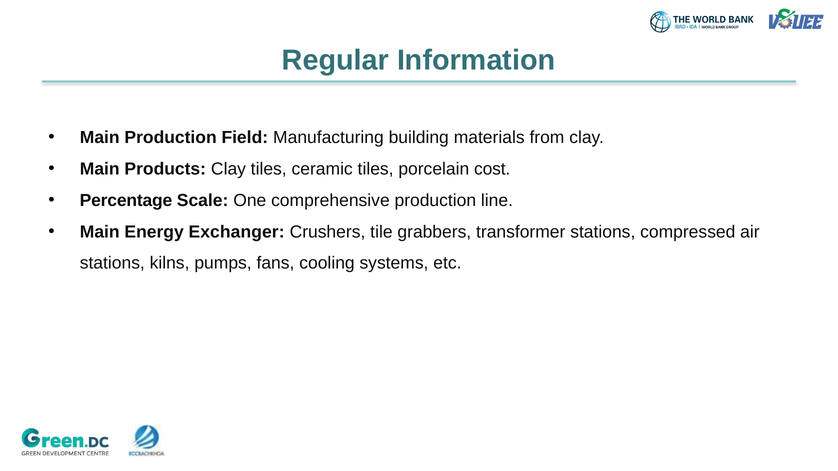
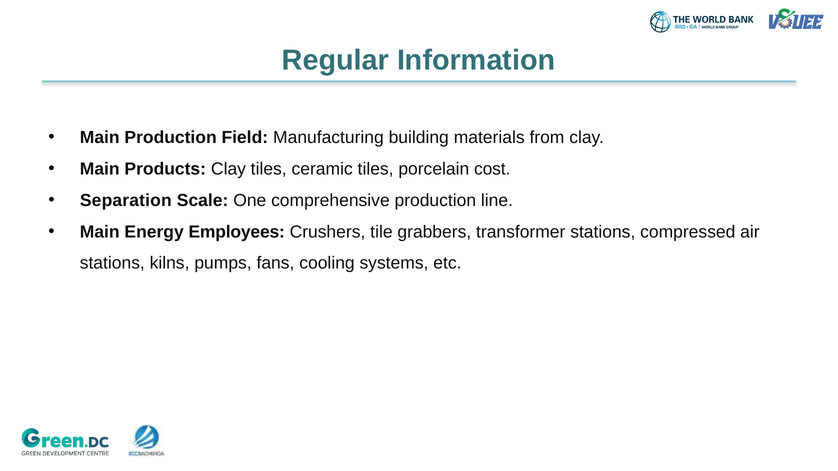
Percentage: Percentage -> Separation (126, 201)
Exchanger: Exchanger -> Employees (237, 232)
